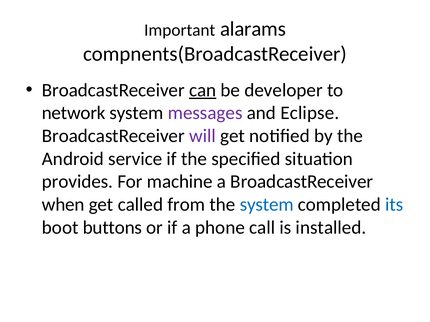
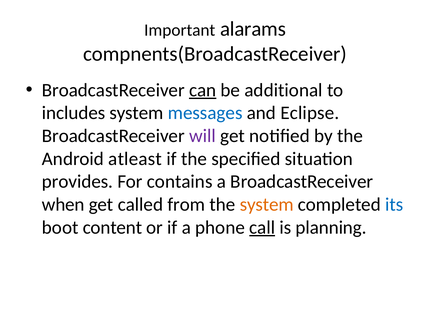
developer: developer -> additional (284, 90)
network: network -> includes (74, 113)
messages colour: purple -> blue (205, 113)
service: service -> atleast (135, 159)
machine: machine -> contains (180, 182)
system colour: blue -> orange (267, 205)
buttons: buttons -> content (112, 228)
call underline: none -> present (262, 228)
installed: installed -> planning (331, 228)
